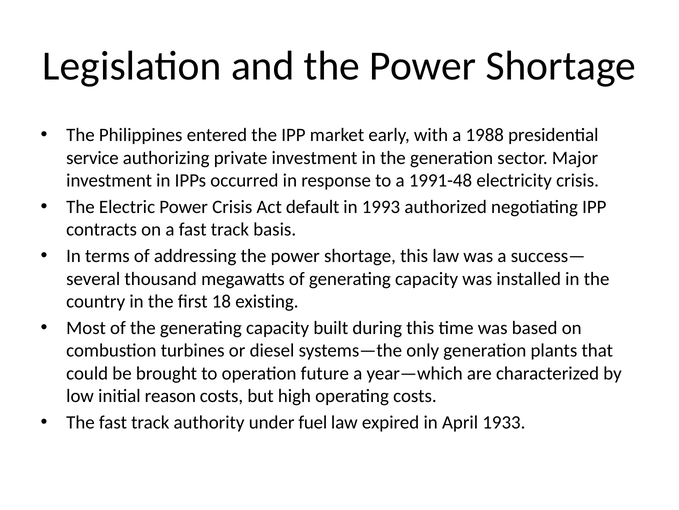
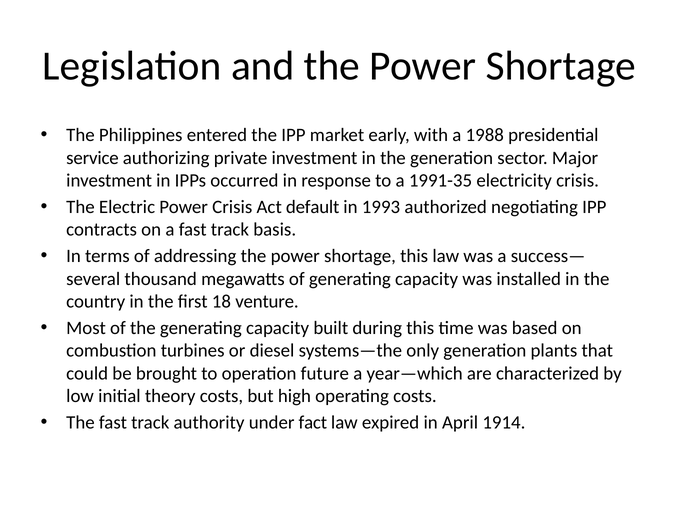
1991-48: 1991-48 -> 1991-35 (440, 180)
existing: existing -> venture (267, 301)
reason: reason -> theory (170, 396)
fuel: fuel -> fact (313, 422)
1933: 1933 -> 1914 (504, 422)
